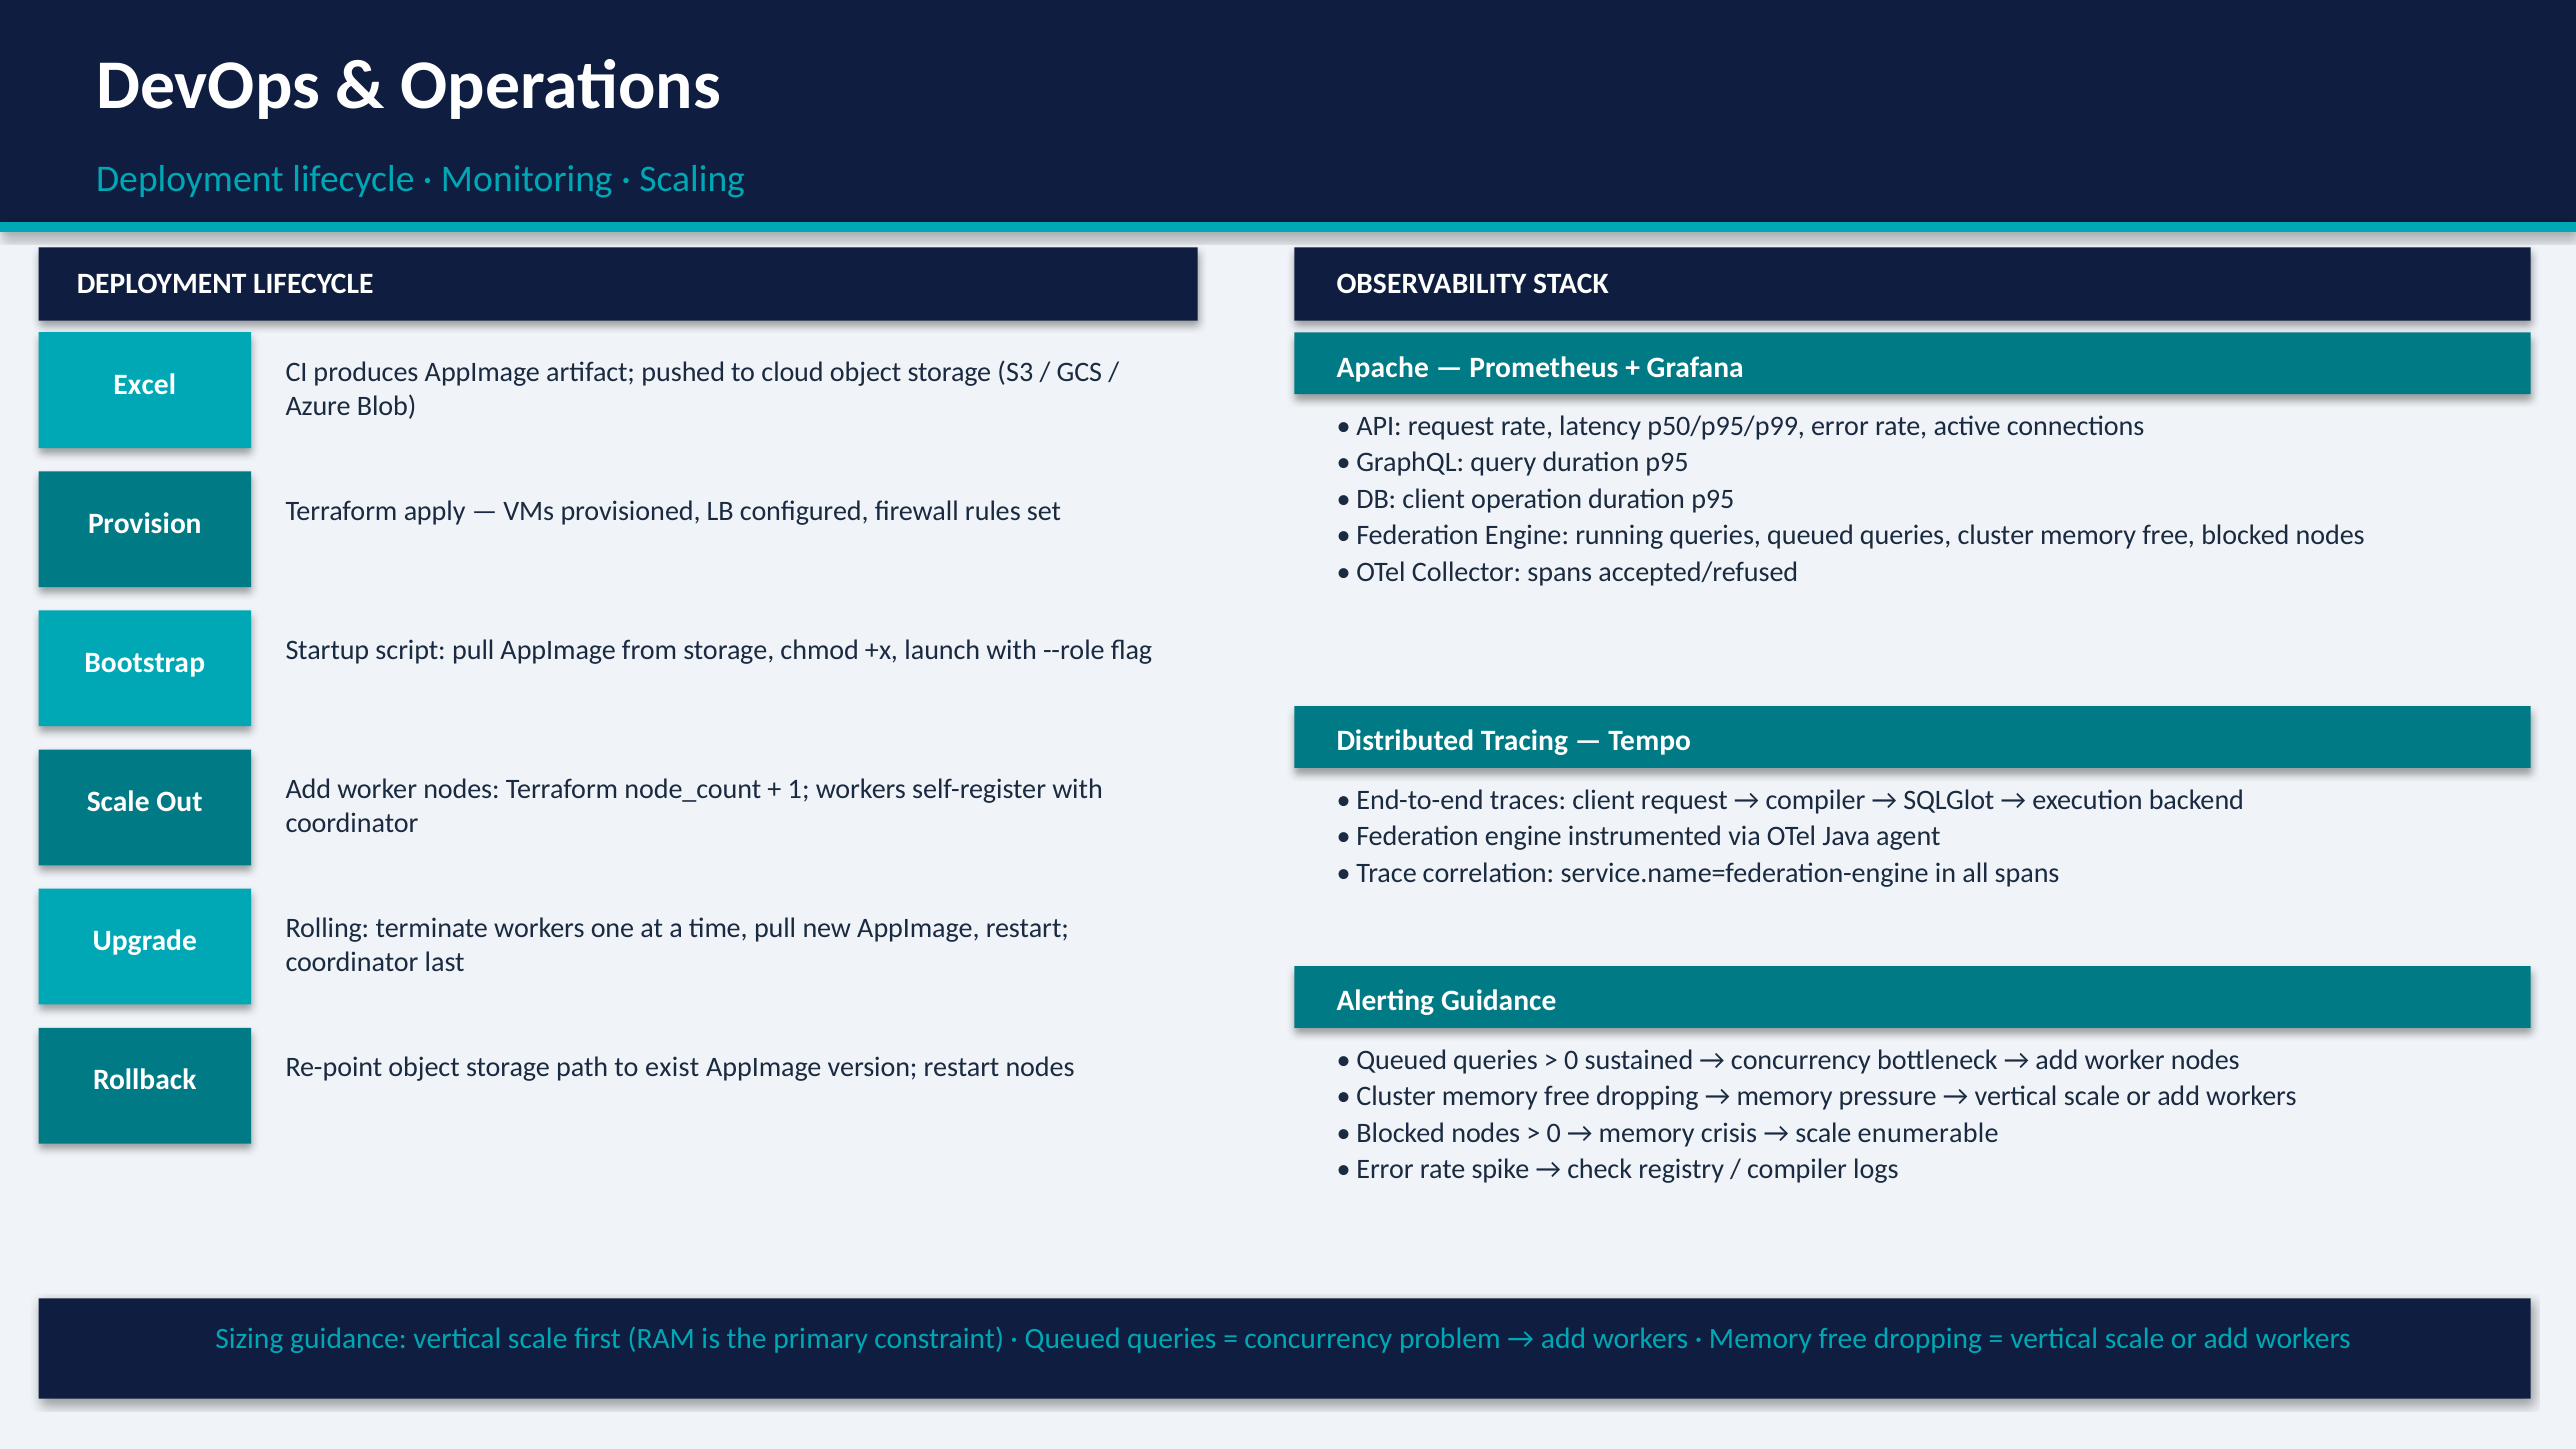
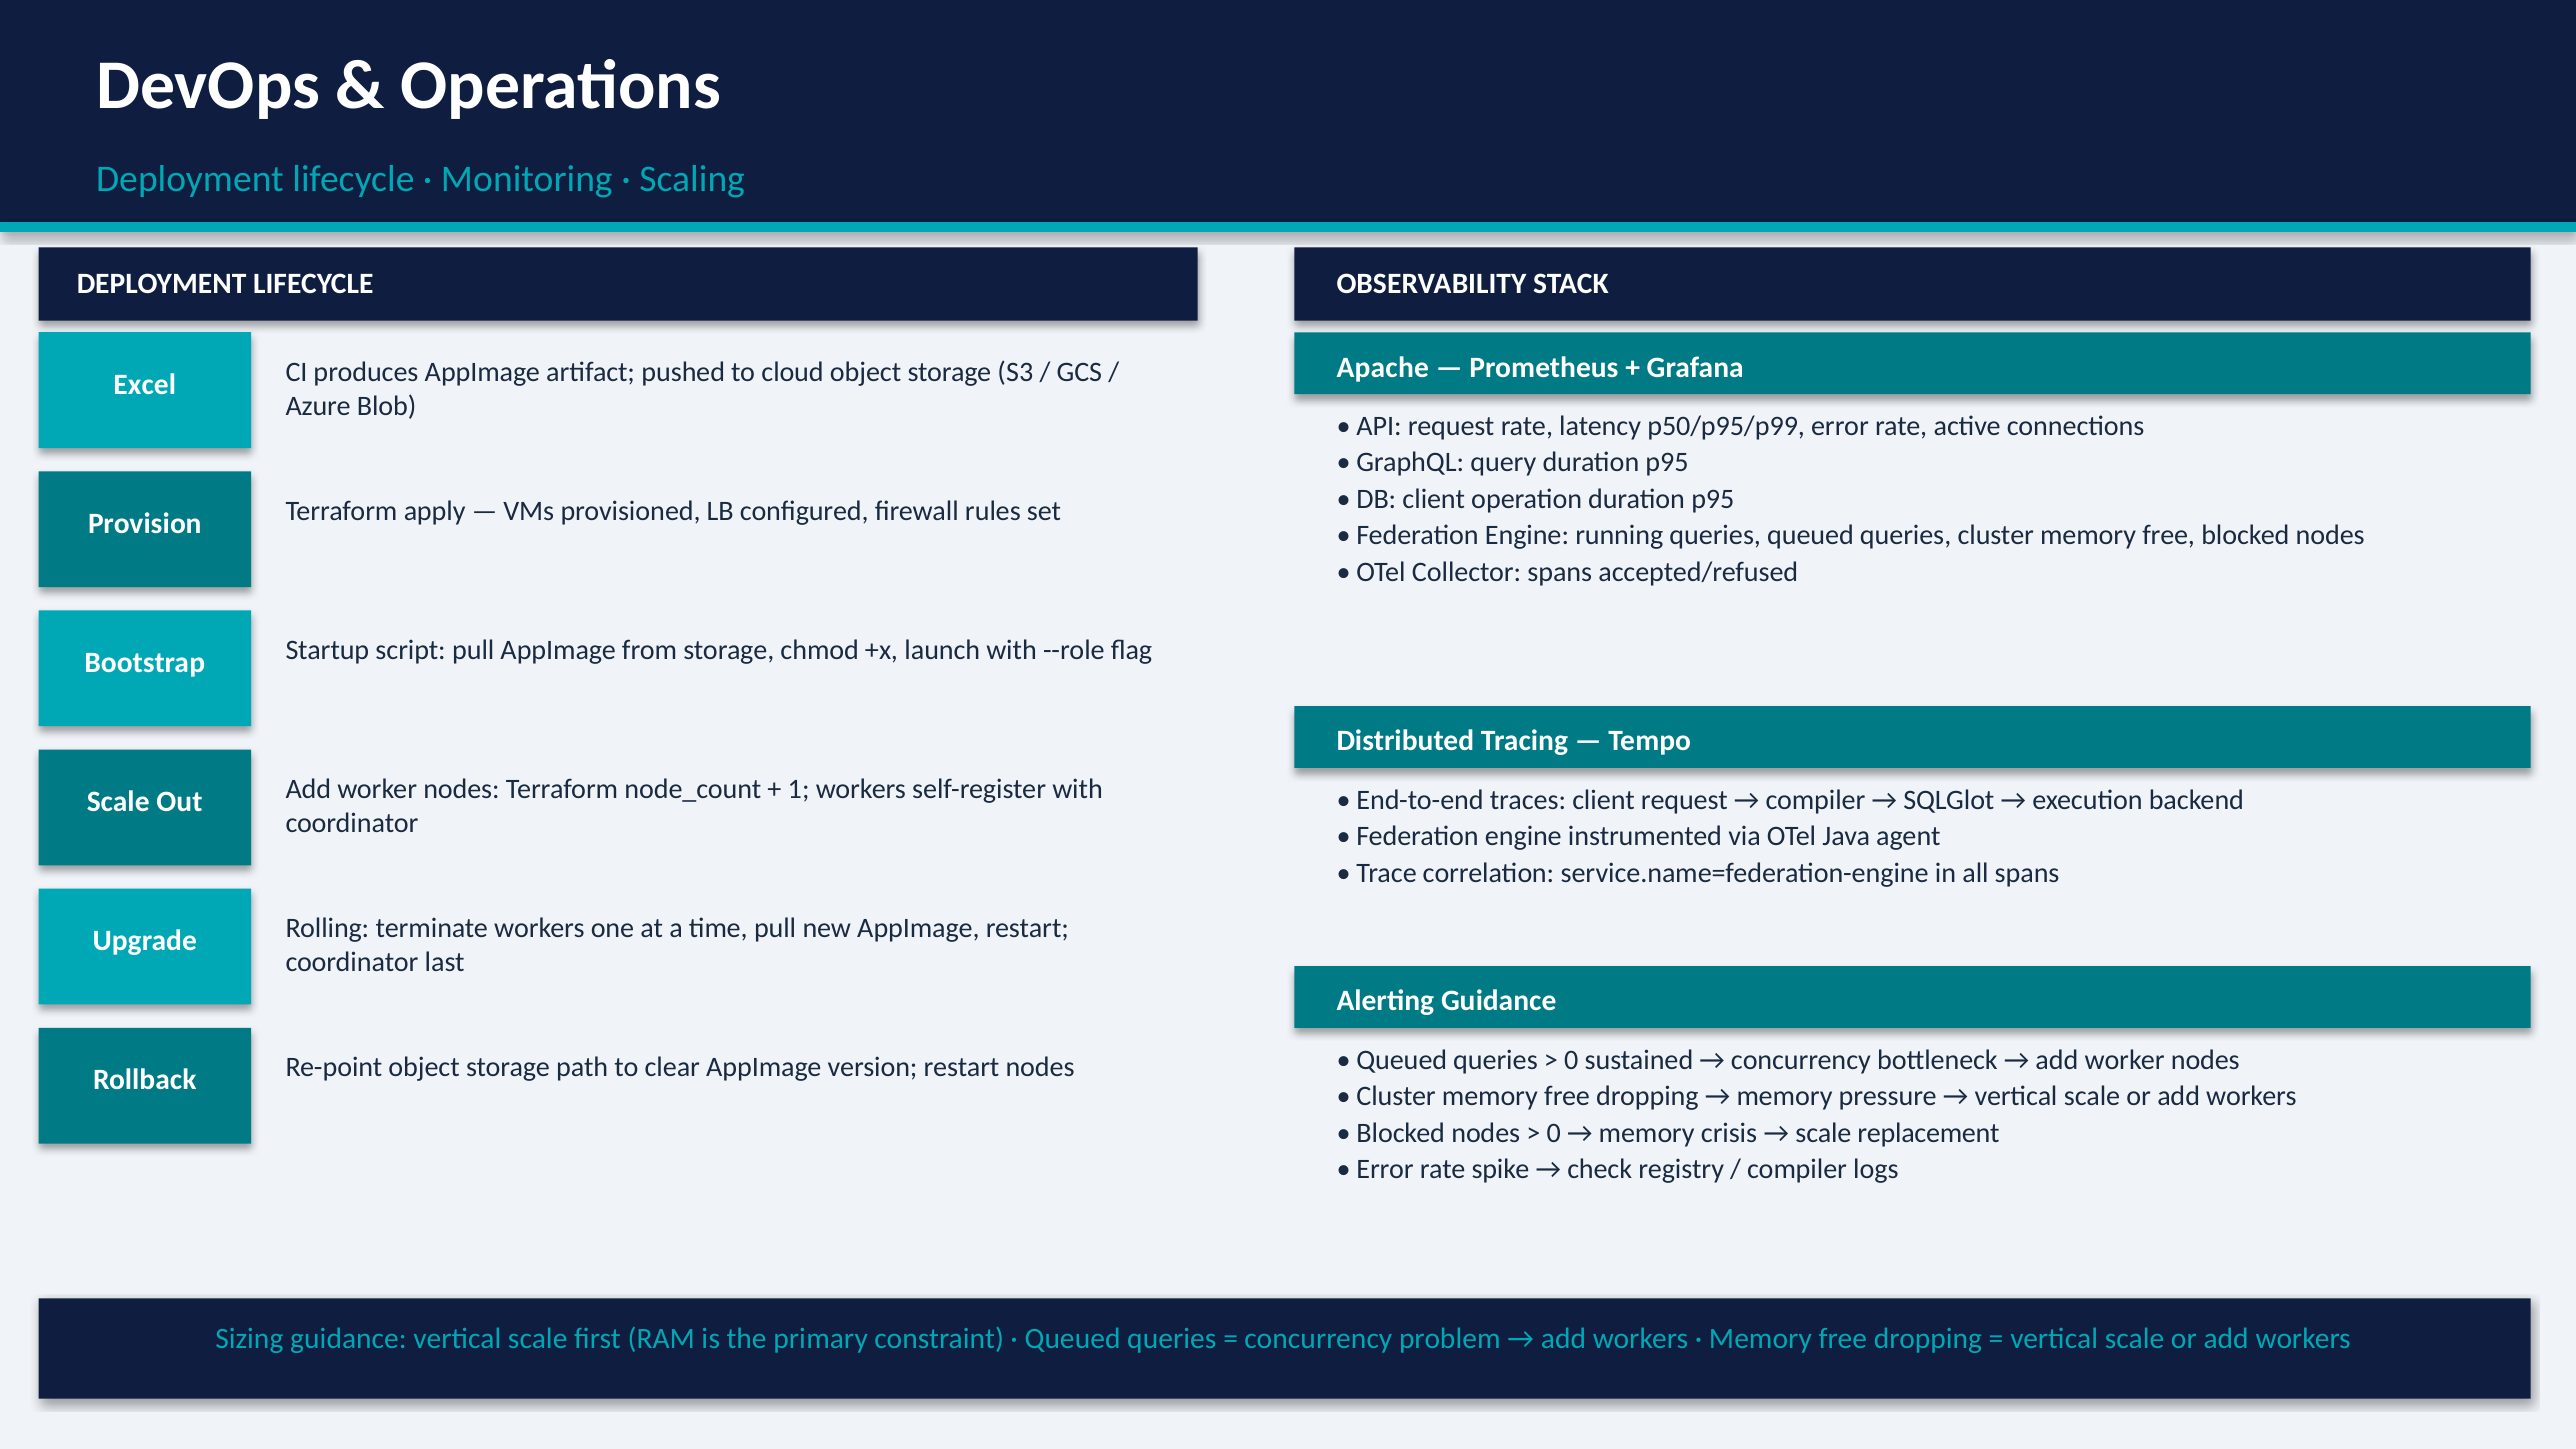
exist: exist -> clear (672, 1068)
enumerable: enumerable -> replacement (1928, 1133)
